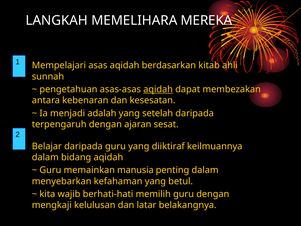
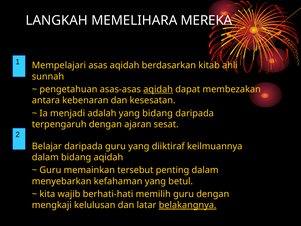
yang setelah: setelah -> bidang (158, 113)
manusia: manusia -> tersebut (135, 170)
belakangnya underline: none -> present (188, 205)
